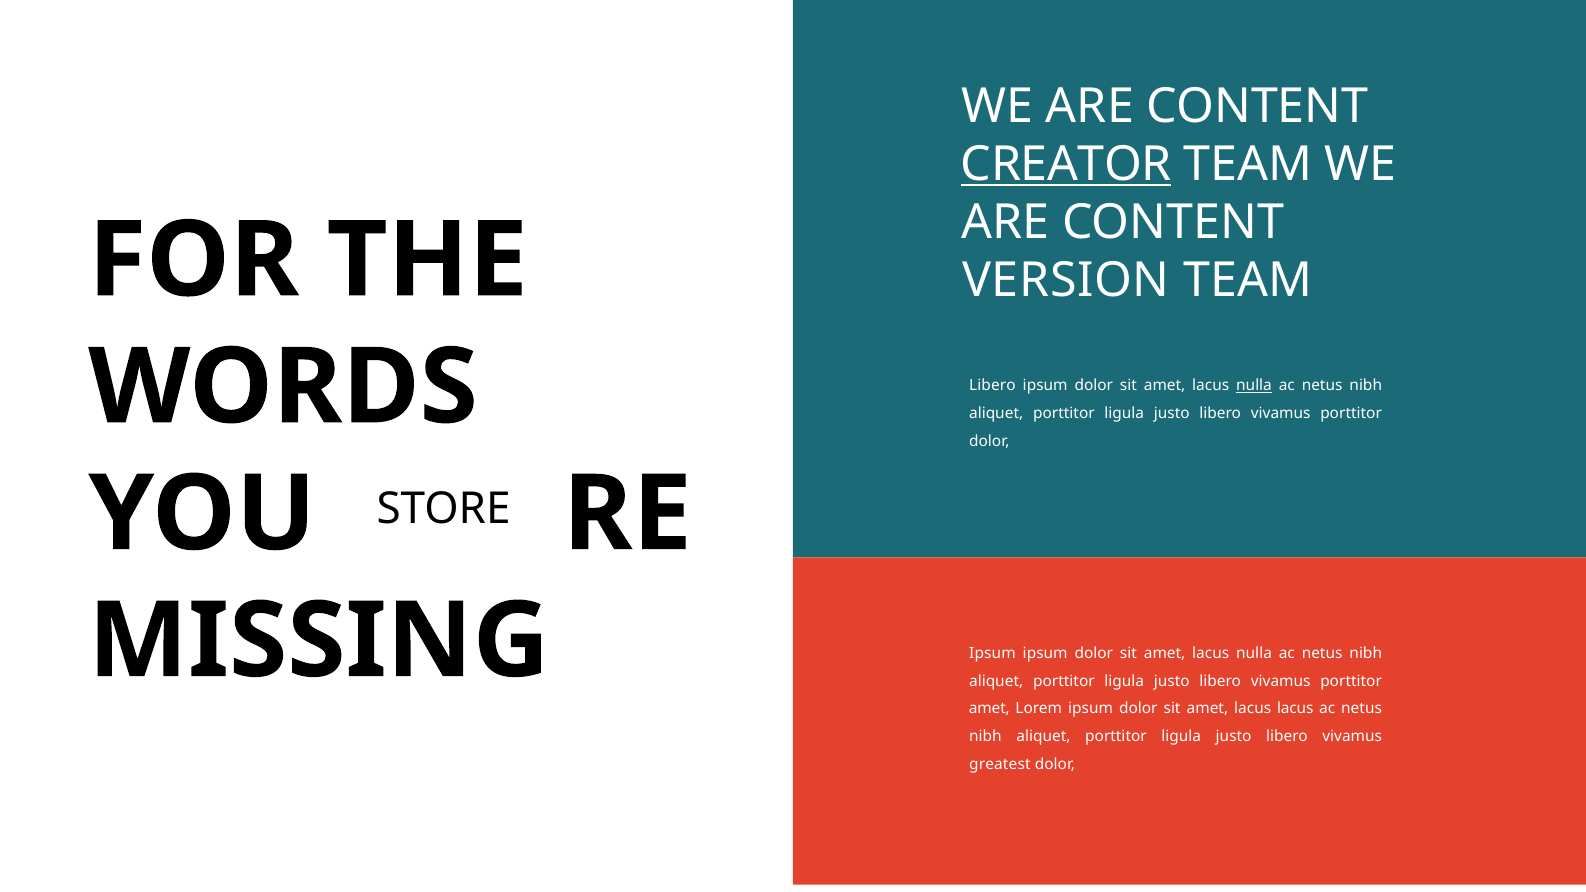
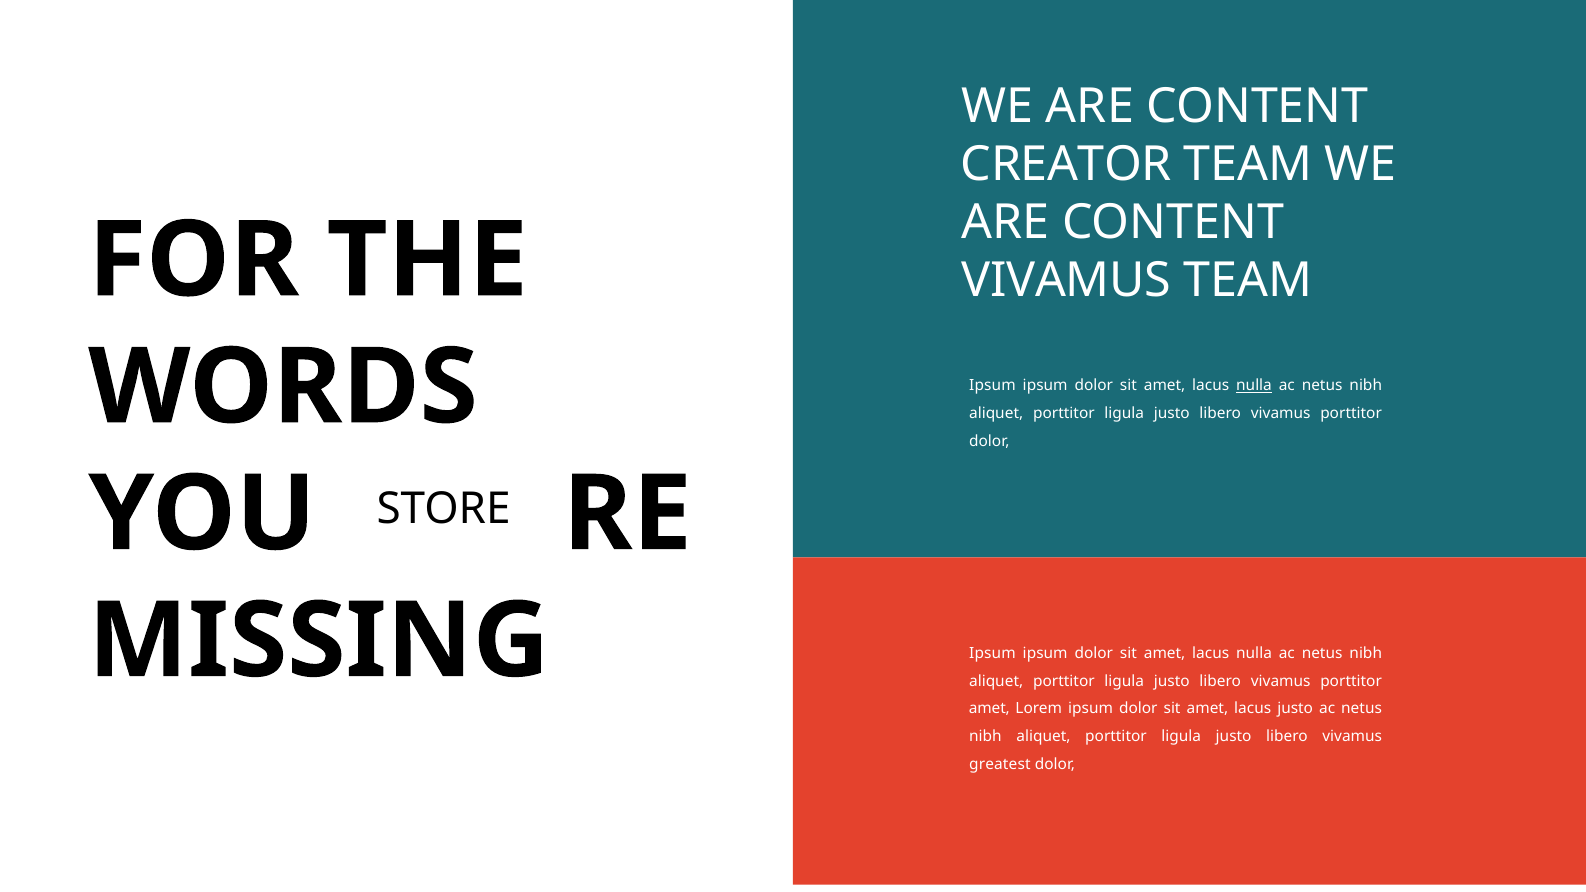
CREATOR underline: present -> none (1066, 164)
VERSION: VERSION -> VIVAMUS (1066, 280)
Libero: Libero -> Ipsum (992, 386)
lacus lacus: lacus -> justo (1295, 709)
